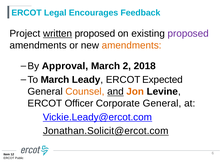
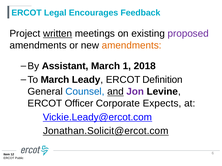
written proposed: proposed -> meetings (95, 34)
Approval: Approval -> Assistant (65, 66)
2: 2 -> 1 (127, 66)
Expected: Expected -> Definition (163, 80)
Counsel colour: orange -> blue (85, 92)
Jon colour: orange -> purple (135, 92)
Corporate General: General -> Expects (162, 104)
